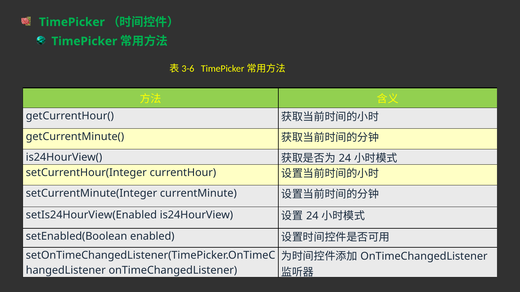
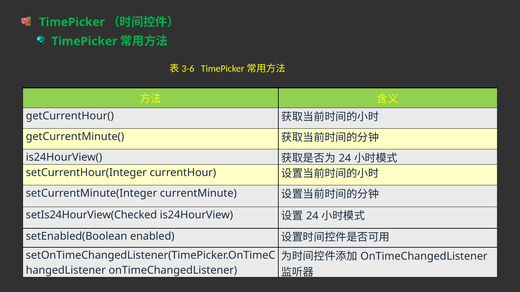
setIs24HourView(Enabled: setIs24HourView(Enabled -> setIs24HourView(Checked (91, 215)
